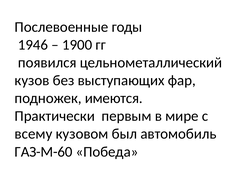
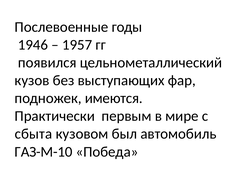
1900: 1900 -> 1957 (77, 45)
всему: всему -> сбыта (33, 134)
ГАЗ-М-60: ГАЗ-М-60 -> ГАЗ-М-10 (43, 152)
